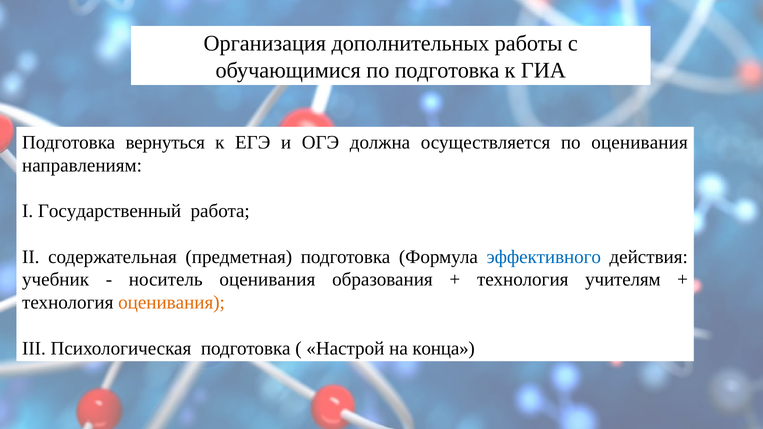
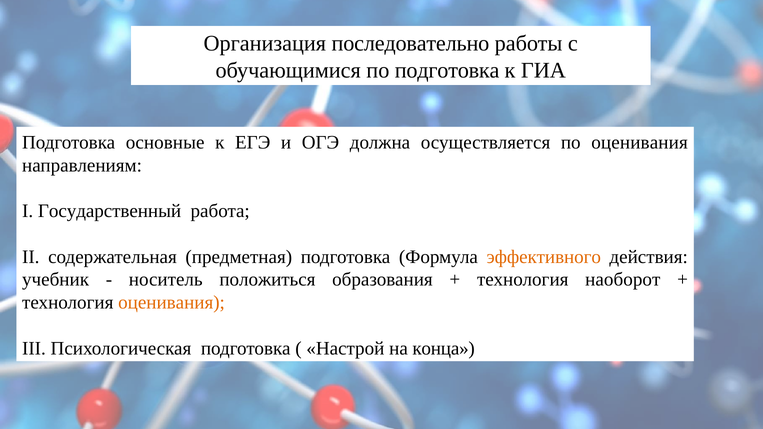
дополнительных: дополнительных -> последовательно (410, 44)
вернуться: вернуться -> основные (165, 142)
эффективного colour: blue -> orange (544, 257)
носитель оценивания: оценивания -> положиться (267, 280)
учителям: учителям -> наоборот (623, 280)
